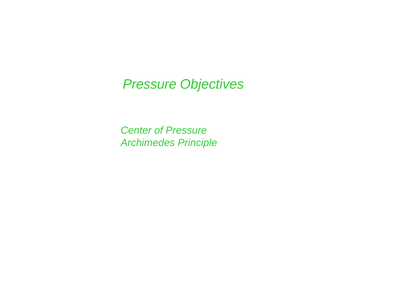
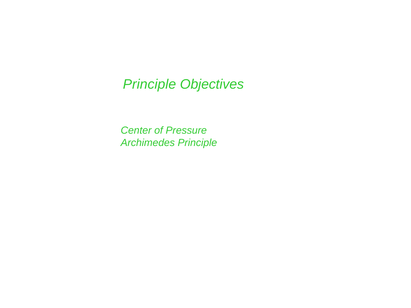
Pressure: Pressure -> Principle (150, 84)
